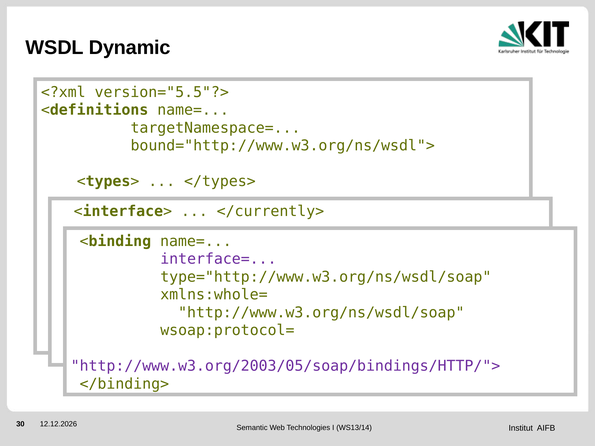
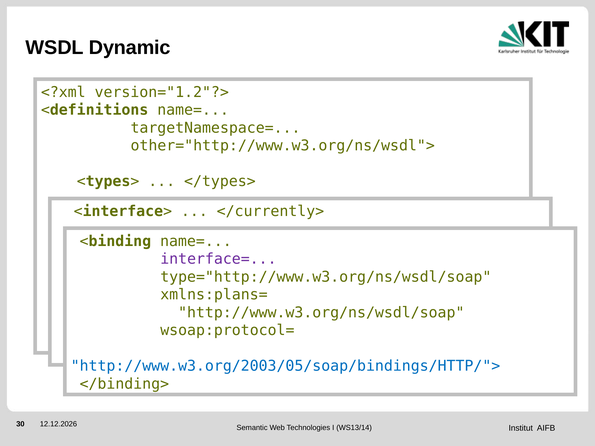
version="5.5"?>: version="5.5"?> -> version="1.2"?> (162, 92)
bound="http://www.w3.org/ns/wsdl">: bound="http://www.w3.org/ns/wsdl"> -> other="http://www.w3.org/ns/wsdl"> (283, 146)
xmlns:whole=: xmlns:whole= -> xmlns:plans= (214, 295)
http://www.w3.org/2003/05/soap/bindings/HTTP/"> colour: purple -> blue (285, 366)
